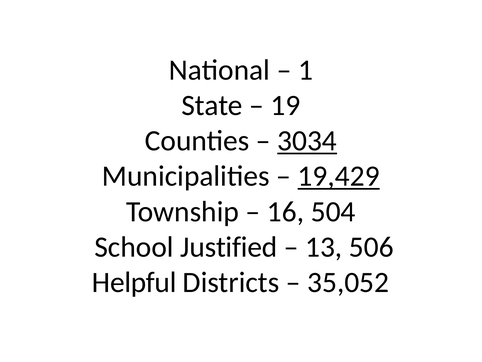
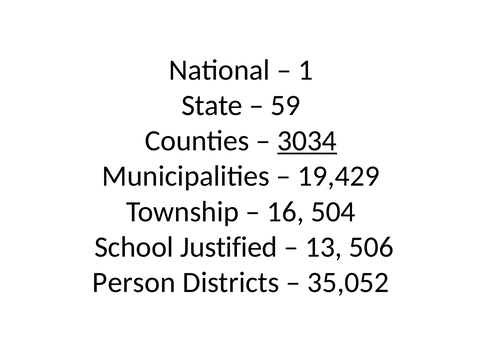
19: 19 -> 59 (285, 105)
19,429 underline: present -> none (339, 176)
Helpful: Helpful -> Person (134, 282)
